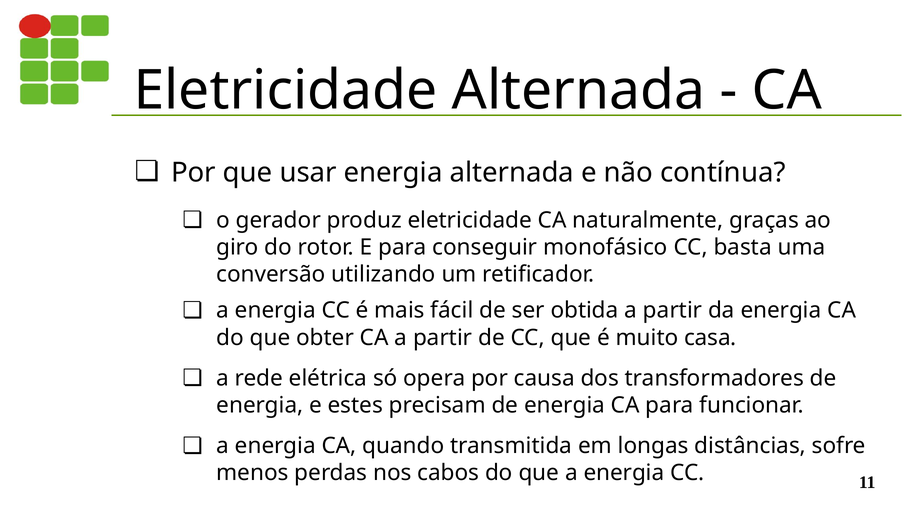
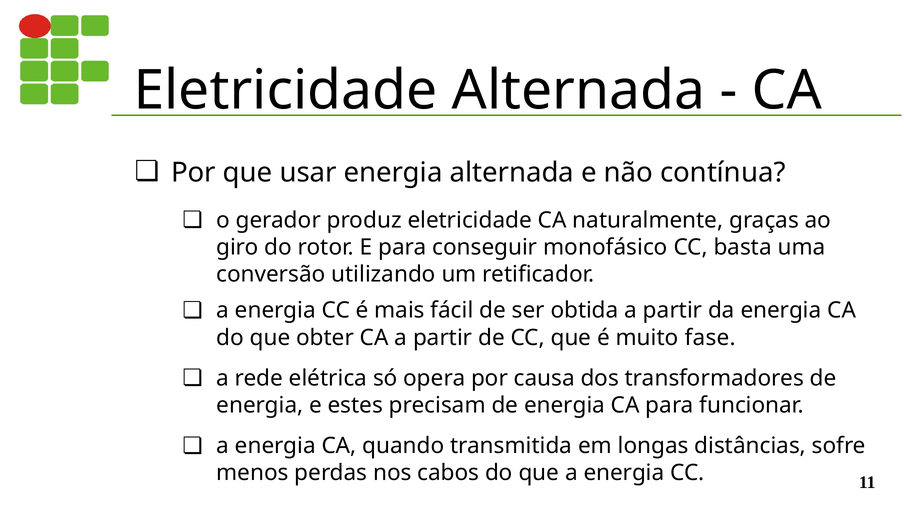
casa: casa -> fase (710, 338)
